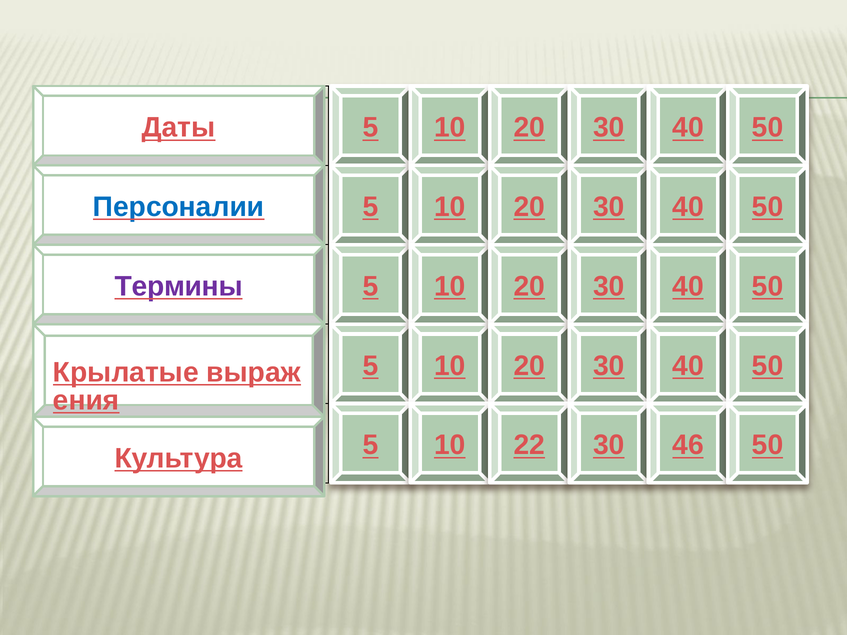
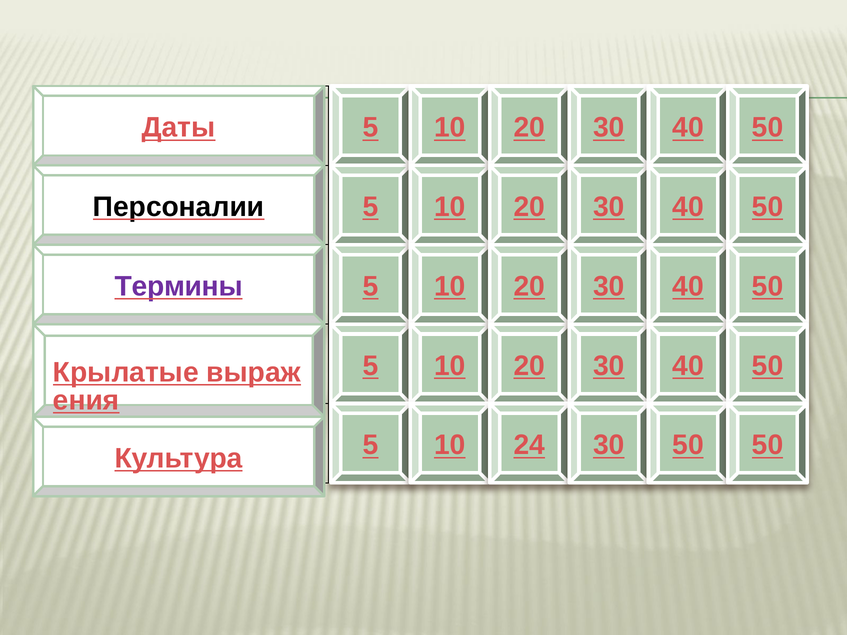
Персоналии colour: blue -> black (179, 207)
22: 22 -> 24 (529, 445)
30 46: 46 -> 50 (688, 445)
